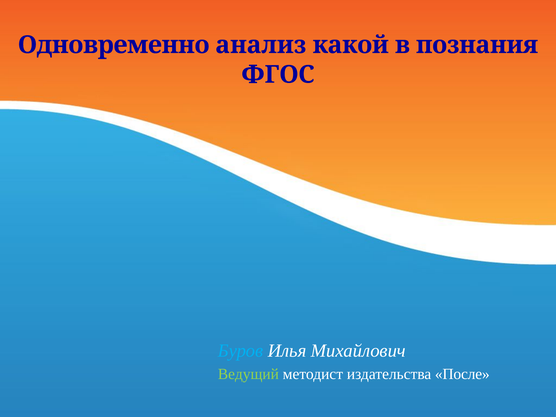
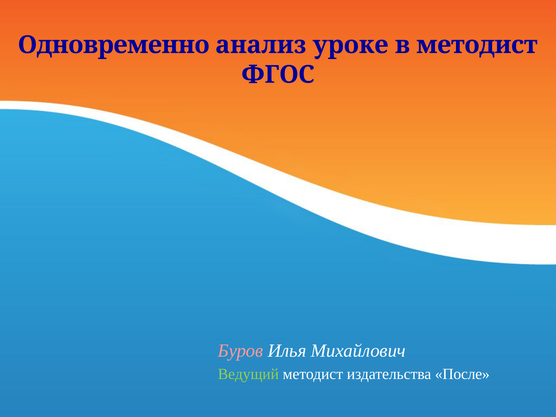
какой: какой -> уроке (351, 45)
в познания: познания -> методист (477, 45)
Буров colour: light blue -> pink (241, 351)
